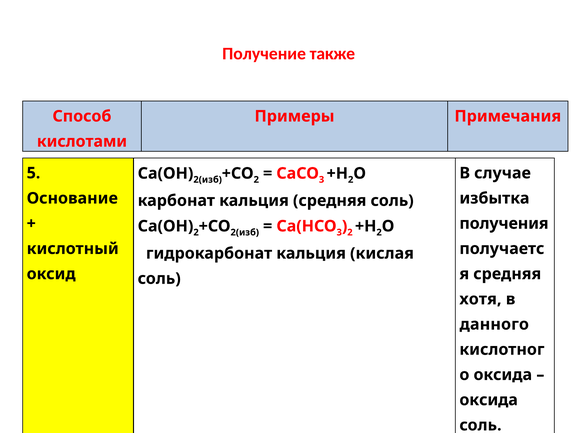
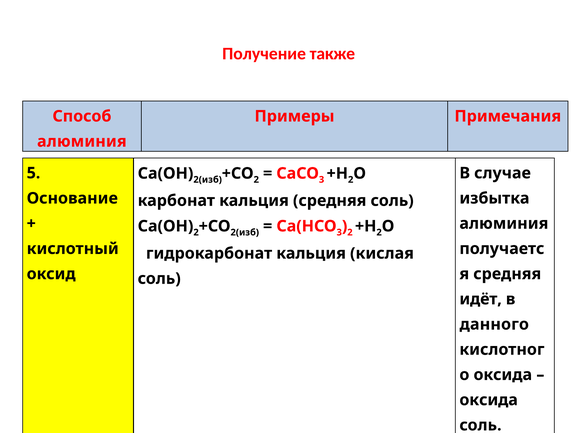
кислотами: кислотами -> алюминия (82, 141)
получения: получения -> алюминия (504, 223)
хотя: хотя -> идёт (481, 299)
